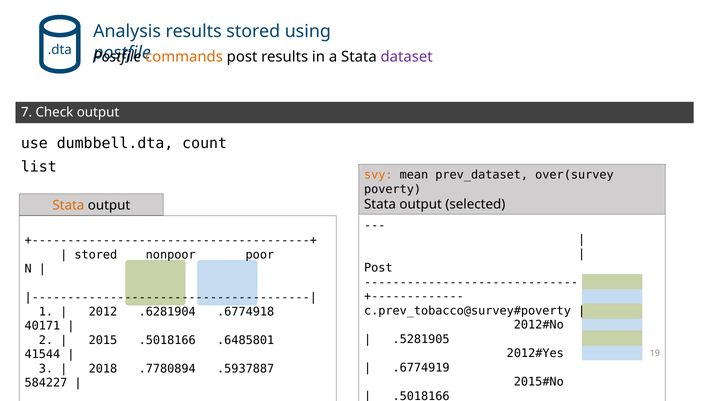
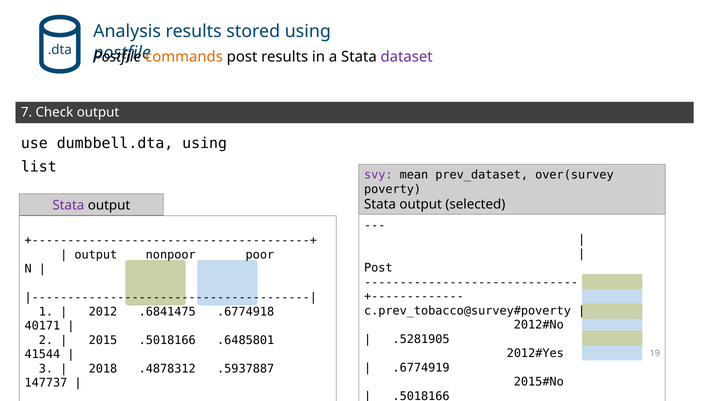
dumbbell.dta count: count -> using (205, 143)
svy colour: orange -> purple (378, 175)
Stata colour: orange -> purple (68, 206)
stored: stored -> output (96, 255)
.6281904: .6281904 -> .6841475 (167, 312)
.7780894: .7780894 -> .4878312 (167, 369)
584227: 584227 -> 147737 (46, 383)
